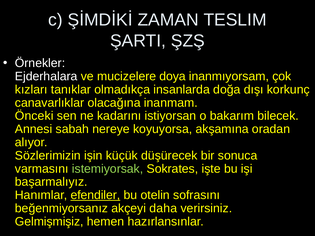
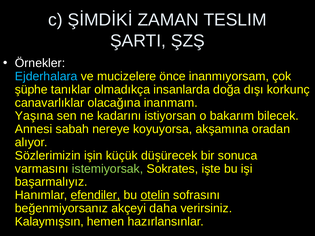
Ejderhalara colour: white -> light blue (46, 76)
doya: doya -> önce (173, 76)
kızları: kızları -> şüphe (31, 90)
Önceki: Önceki -> Yaşına (34, 116)
otelin underline: none -> present (155, 195)
Gelmişmişiz: Gelmişmişiz -> Kalaymışsın (49, 222)
